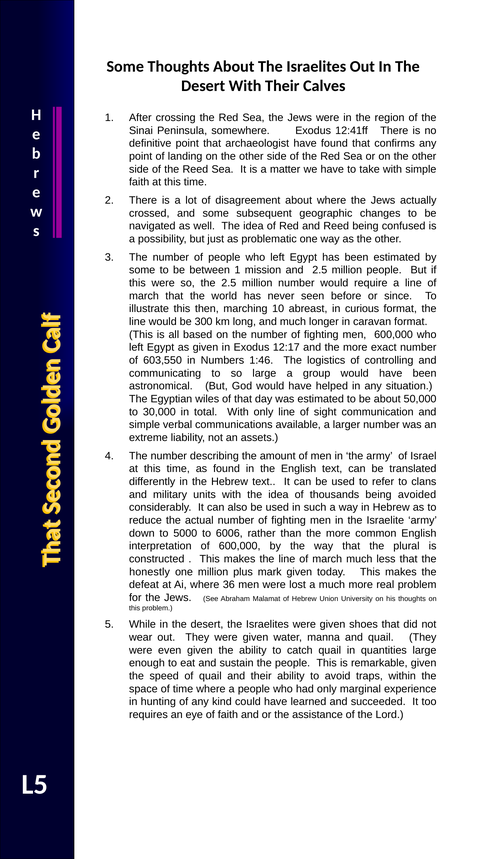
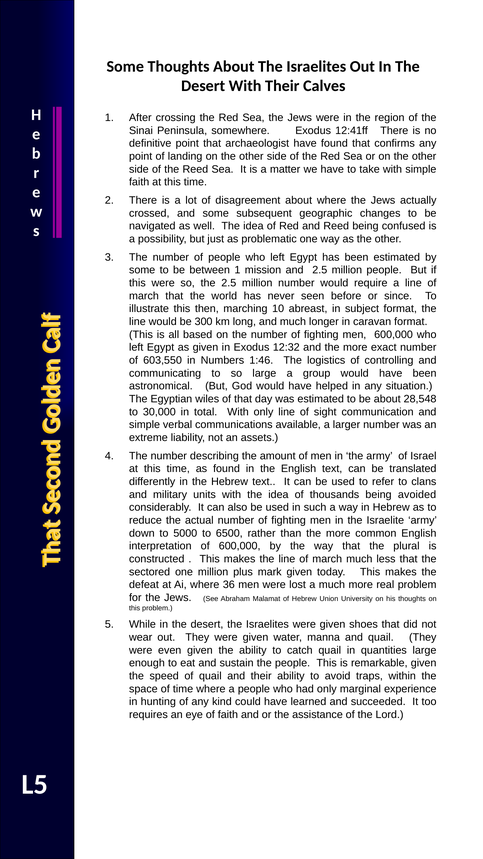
curious: curious -> subject (362, 309)
12:17: 12:17 -> 12:32 (286, 347)
50,000: 50,000 -> 28,548 (420, 399)
6006: 6006 -> 6500 (229, 533)
honestly: honestly -> sectored (150, 572)
